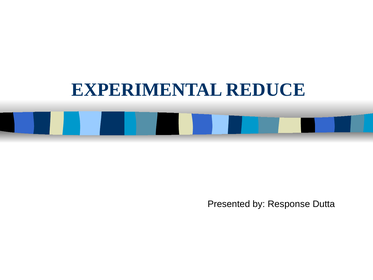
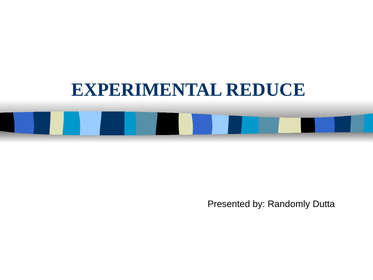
Response: Response -> Randomly (289, 204)
